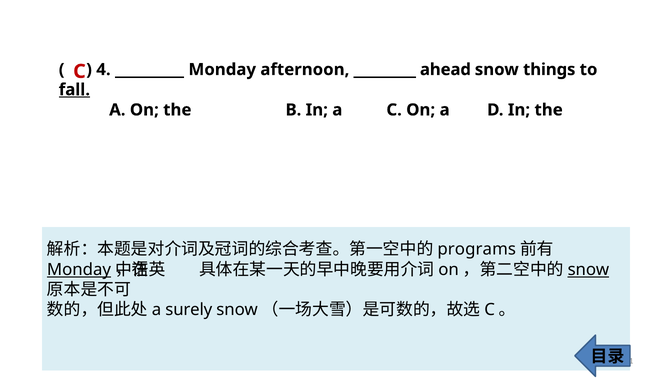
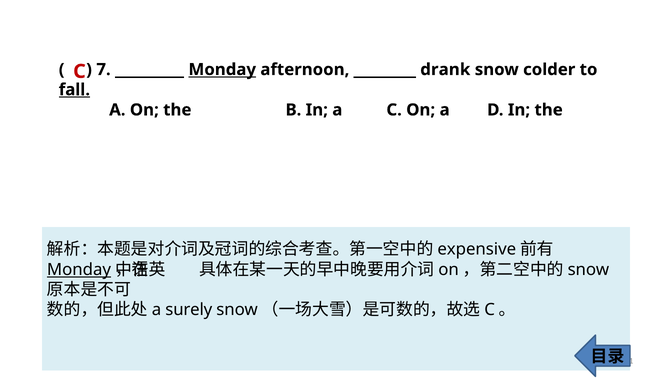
4: 4 -> 7 (103, 70)
Monday underline: none -> present (222, 70)
ahead: ahead -> drank (445, 70)
things: things -> colder (549, 70)
programs: programs -> expensive (477, 249)
snow underline: present -> none (588, 270)
